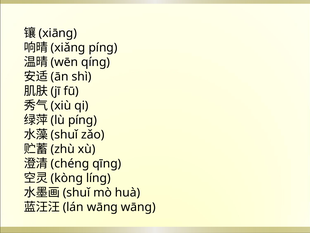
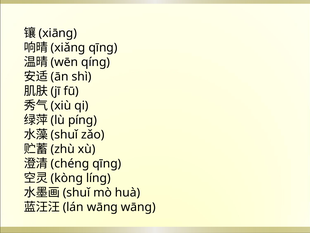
píng: píng -> qīng (103, 48)
